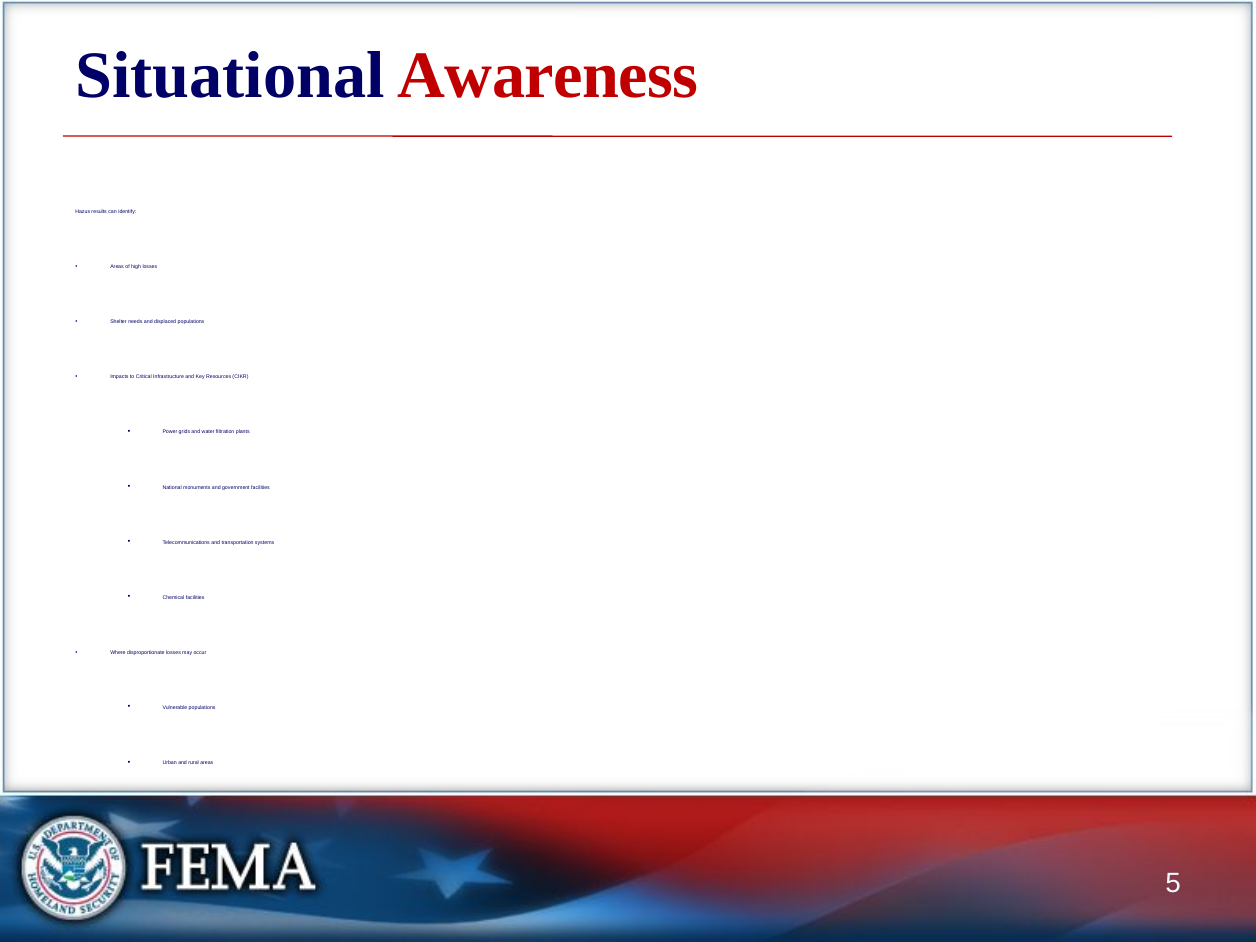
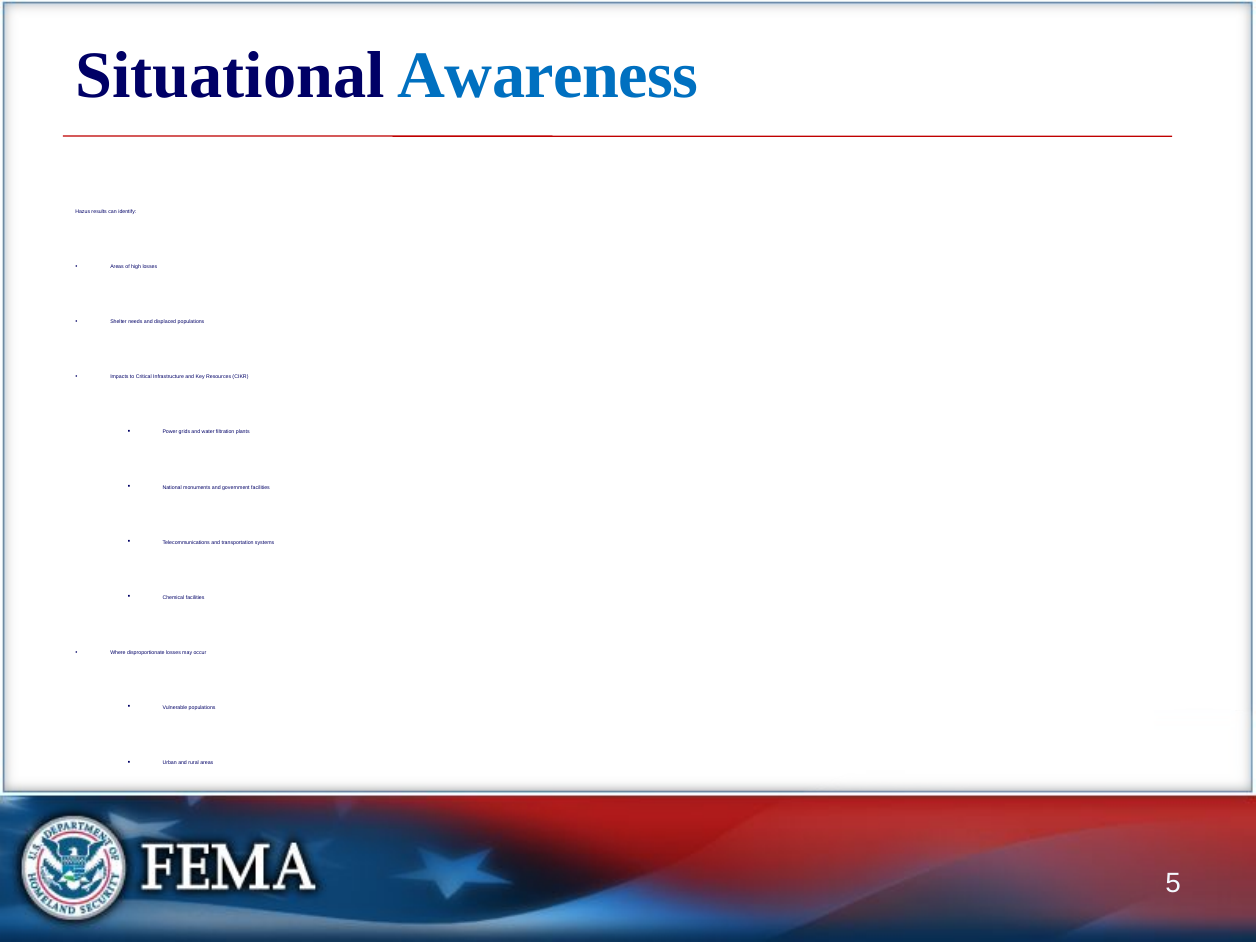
Awareness colour: red -> blue (548, 76)
